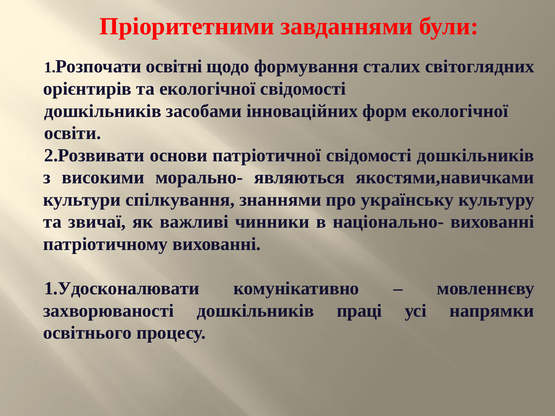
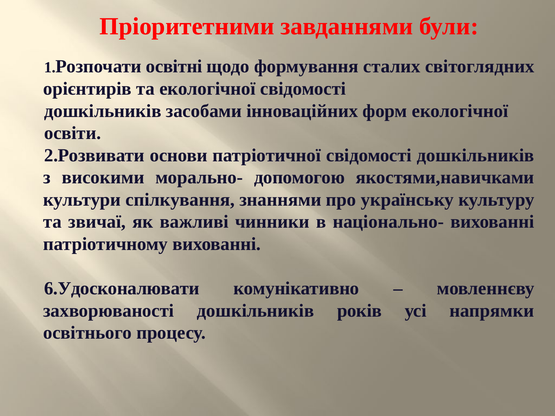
являються: являються -> допомогою (299, 178)
1.Удосконалювати: 1.Удосконалювати -> 6.Удосконалювати (122, 289)
праці: праці -> років (359, 311)
